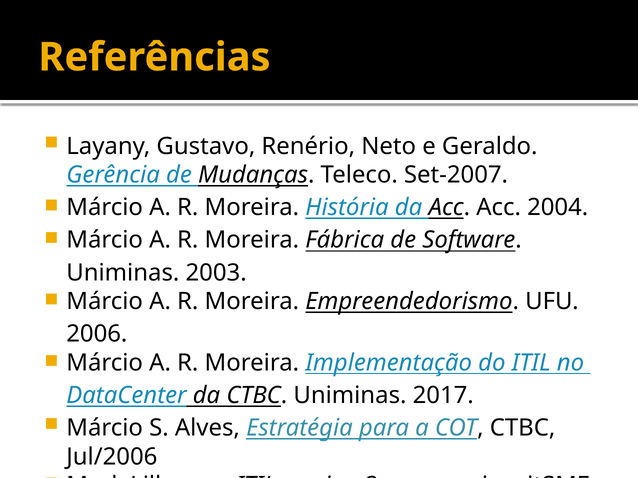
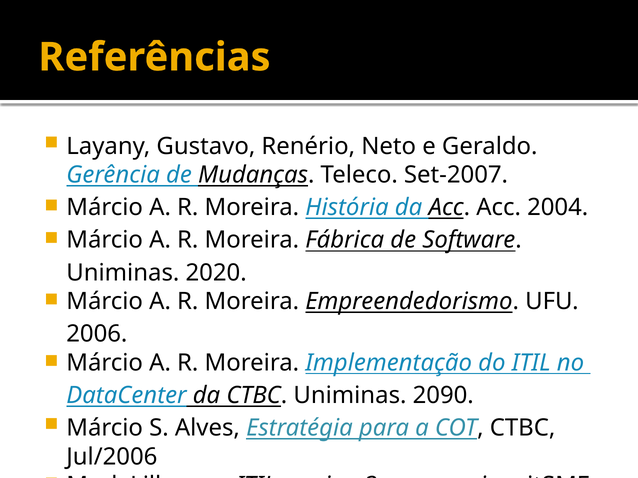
2003: 2003 -> 2020 (216, 273)
2017: 2017 -> 2090 (443, 396)
